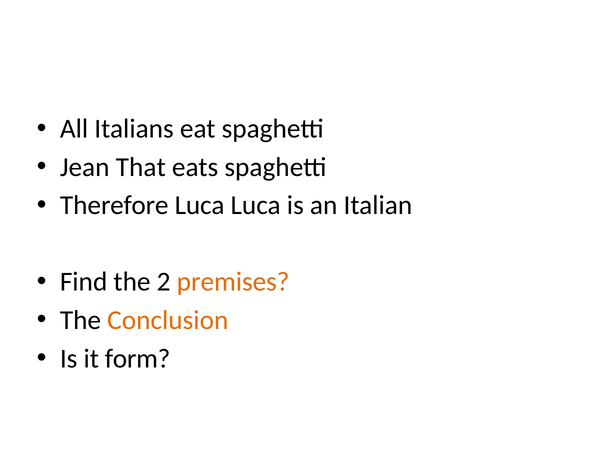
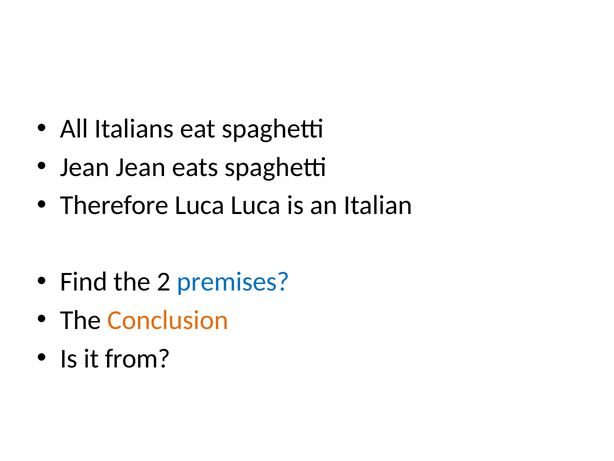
Jean That: That -> Jean (141, 167)
premises colour: orange -> blue (233, 282)
form: form -> from (138, 358)
